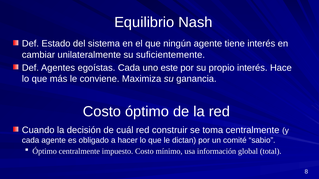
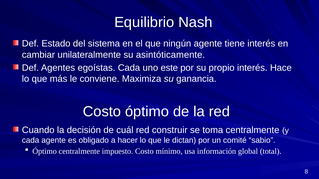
suficientemente: suficientemente -> asintóticamente (170, 55)
